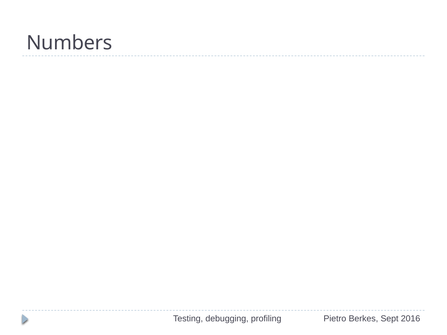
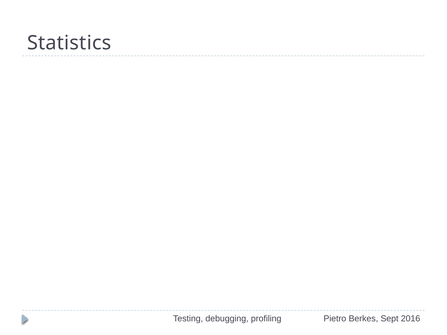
Numbers: Numbers -> Statistics (69, 43)
